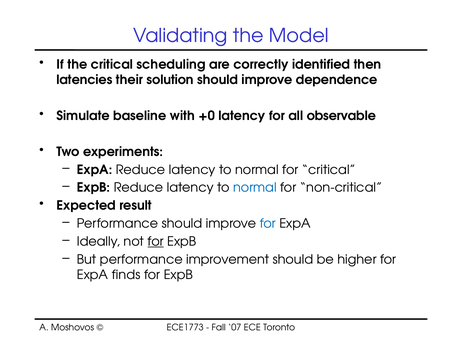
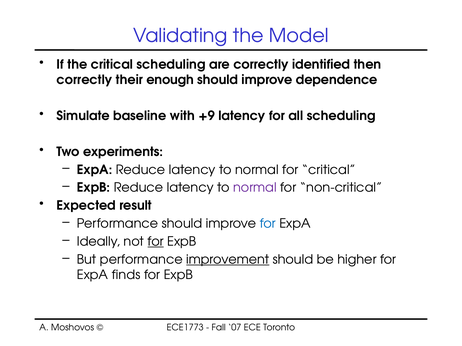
latencies: latencies -> correctly (84, 80)
solution: solution -> enough (170, 80)
+0: +0 -> +9 (207, 116)
all observable: observable -> scheduling (341, 116)
normal colour: blue -> purple (255, 188)
improvement underline: none -> present (228, 260)
